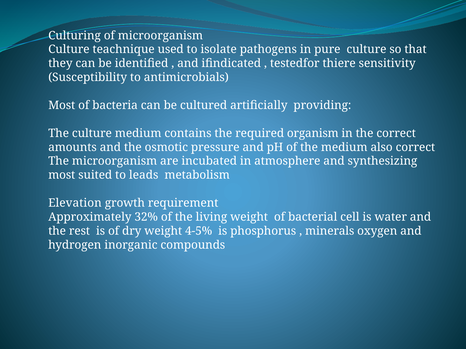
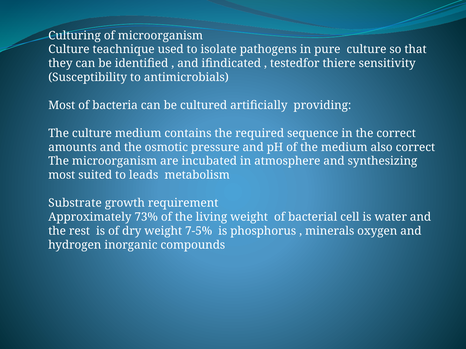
organism: organism -> sequence (313, 133)
Elevation: Elevation -> Substrate (75, 203)
32%: 32% -> 73% (146, 217)
4-5%: 4-5% -> 7-5% (199, 231)
